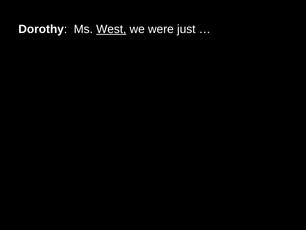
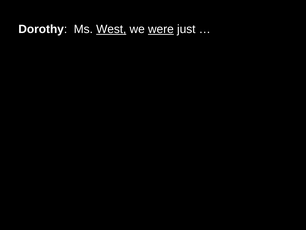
were underline: none -> present (161, 29)
